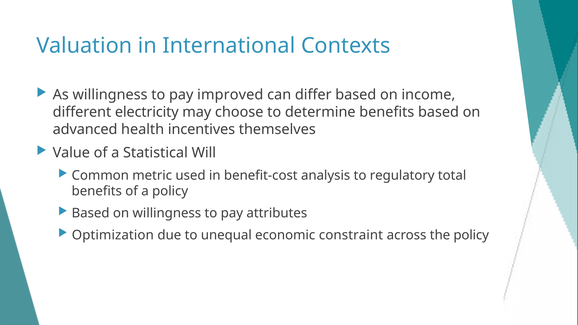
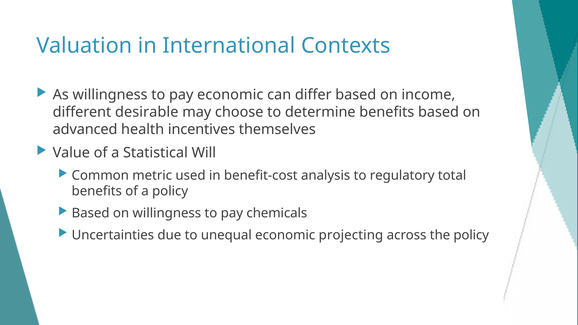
pay improved: improved -> economic (230, 95)
electricity: electricity -> desirable (147, 112)
attributes: attributes -> chemicals (277, 213)
Optimization: Optimization -> Uncertainties (113, 235)
constraint: constraint -> projecting (351, 235)
